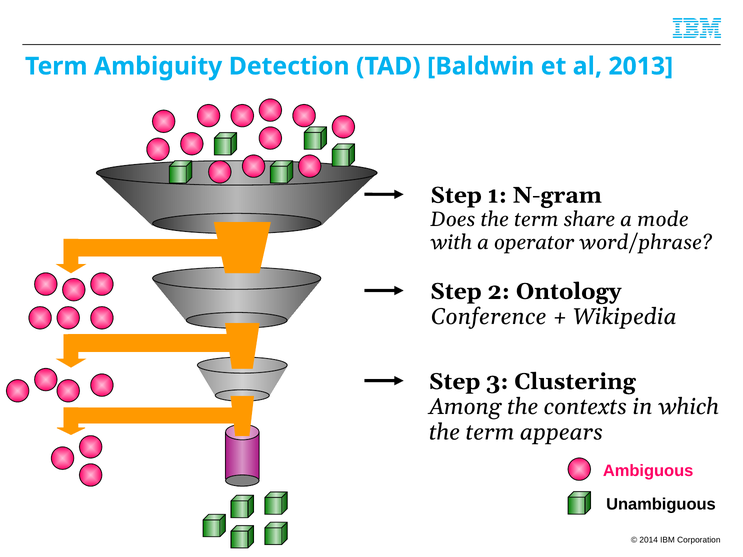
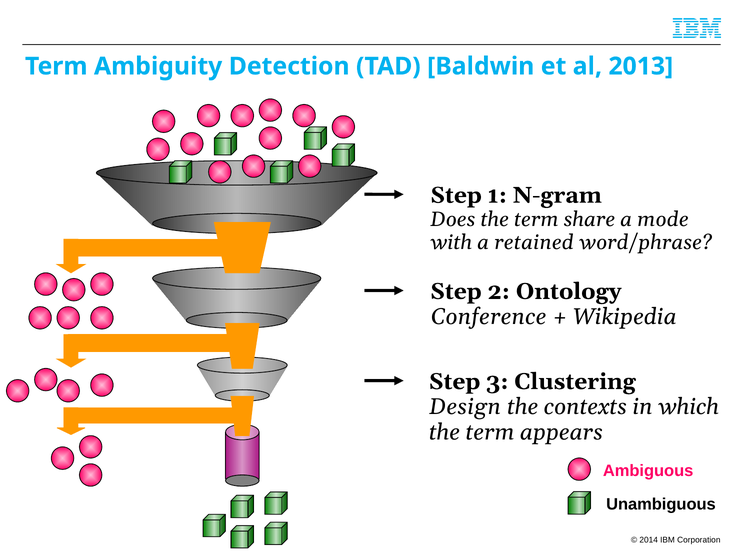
operator: operator -> retained (534, 243)
Among: Among -> Design (465, 407)
